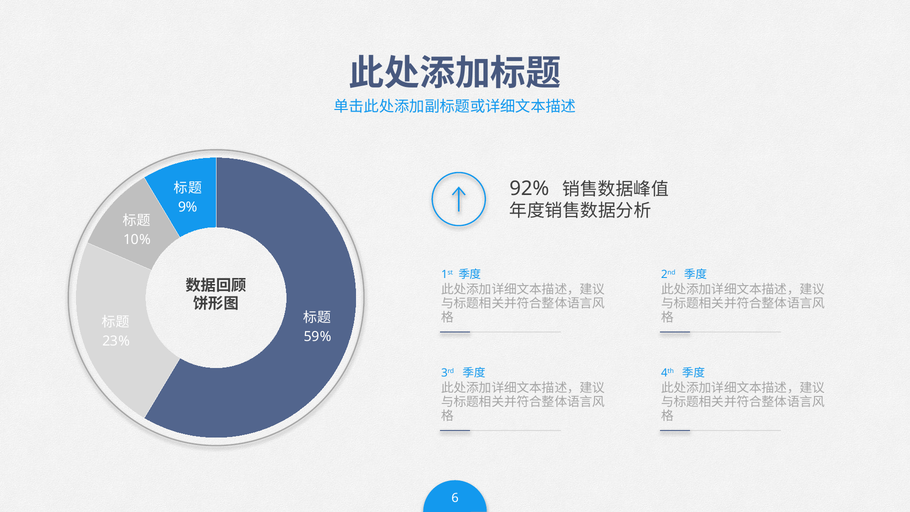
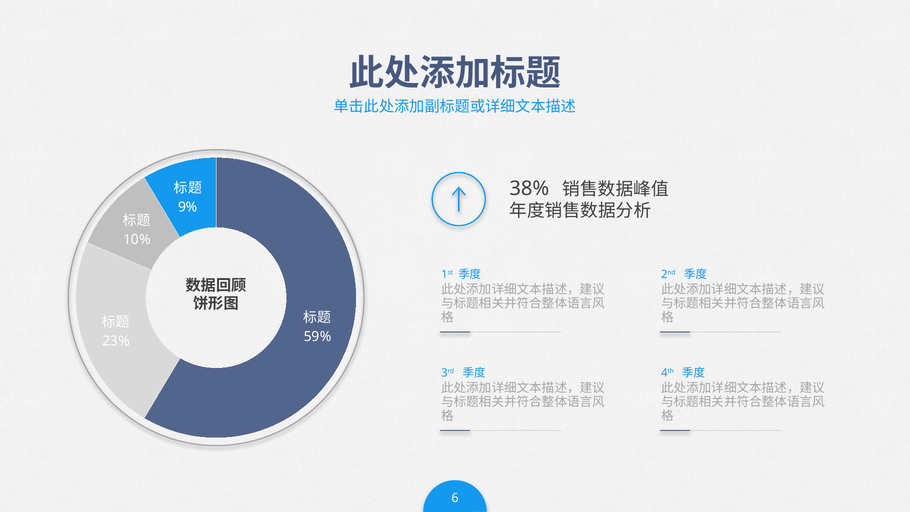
92%: 92% -> 38% (529, 188)
